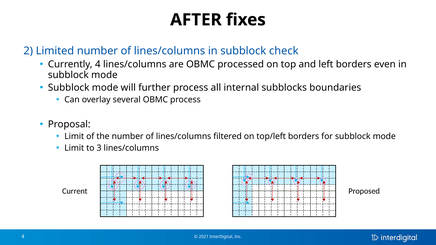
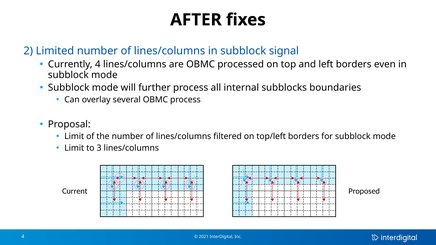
check: check -> signal (284, 51)
